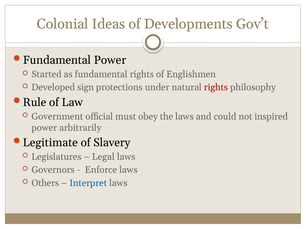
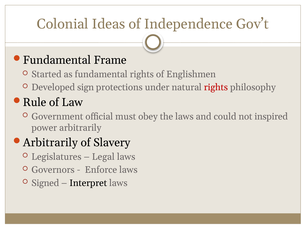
Developments: Developments -> Independence (188, 24)
Fundamental Power: Power -> Frame (110, 60)
Legitimate: Legitimate -> Arbitrarily (50, 143)
Others: Others -> Signed (45, 183)
Interpret colour: blue -> black (88, 183)
